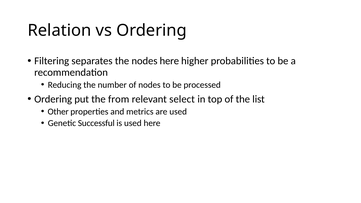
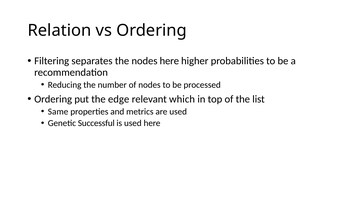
from: from -> edge (119, 99)
select: select -> which (182, 99)
Other: Other -> Same (58, 112)
